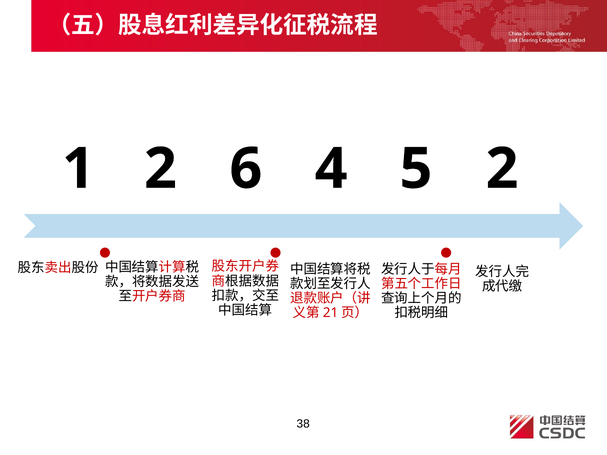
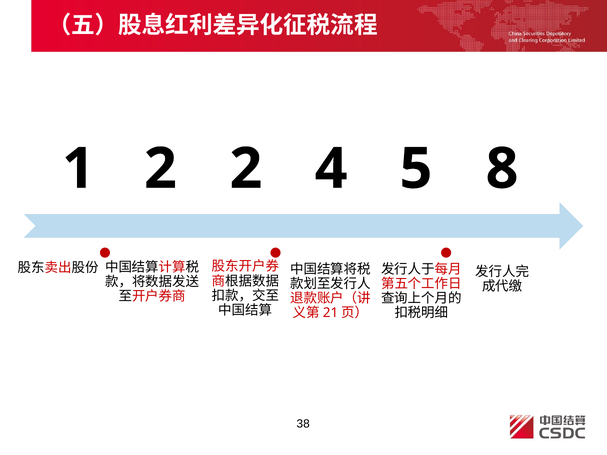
2 6: 6 -> 2 (246, 169)
5 2: 2 -> 8 (502, 169)
